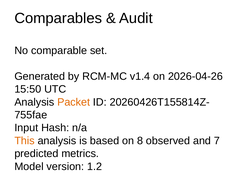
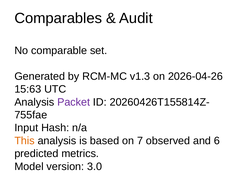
v1.4: v1.4 -> v1.3 (140, 76)
15:50: 15:50 -> 15:63 (28, 89)
Packet colour: orange -> purple (74, 102)
8: 8 -> 7 (140, 141)
7: 7 -> 6 (217, 141)
1.2: 1.2 -> 3.0 (95, 166)
